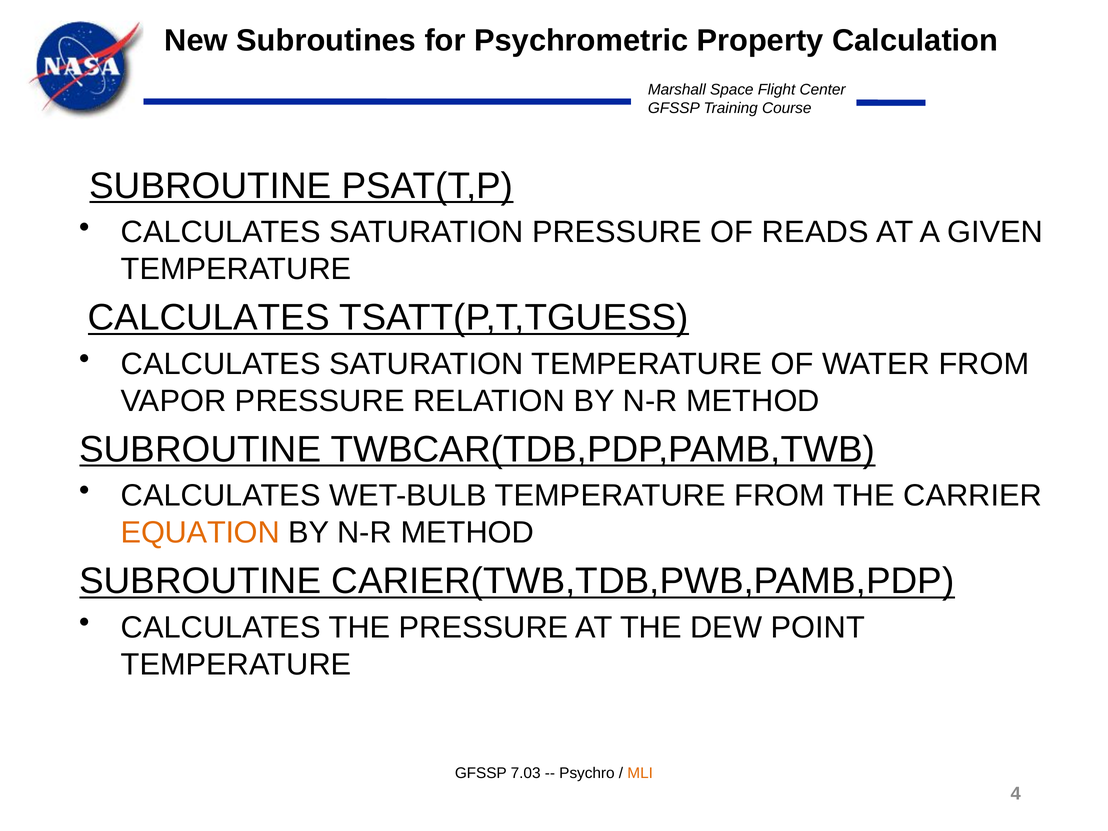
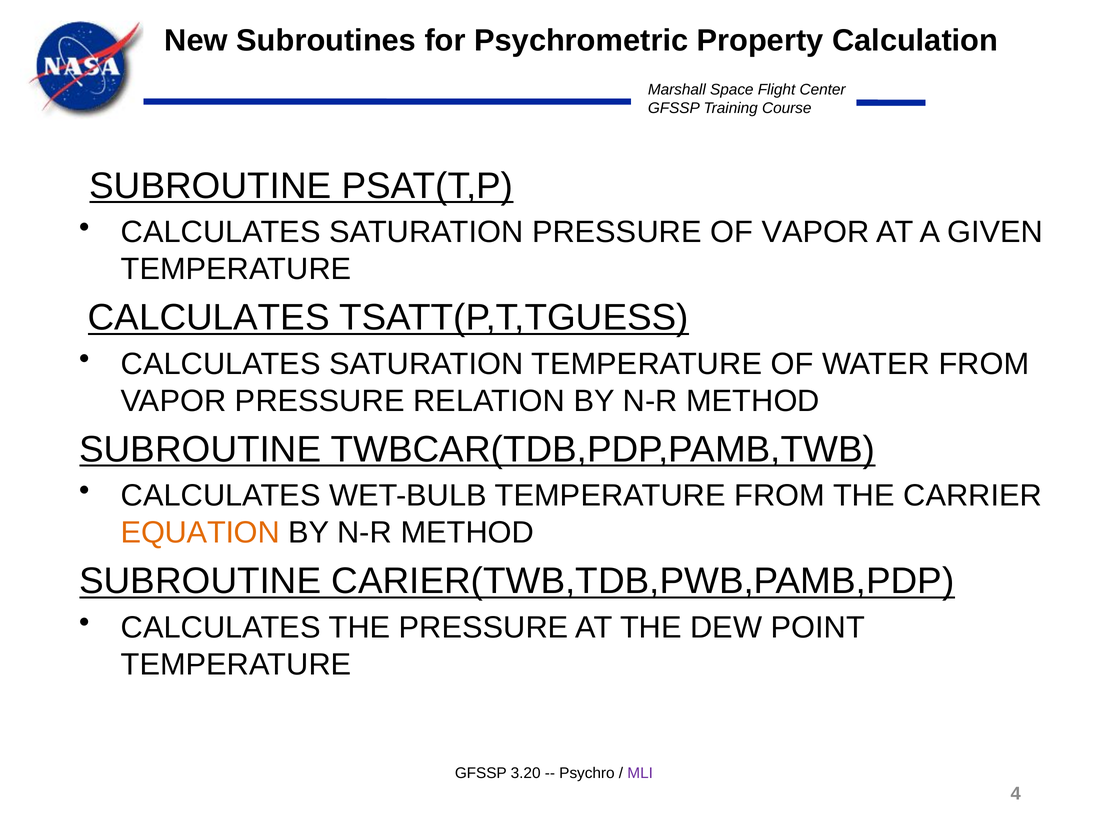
OF READS: READS -> VAPOR (815, 232)
7.03: 7.03 -> 3.20 (526, 773)
MLI colour: orange -> purple (640, 773)
